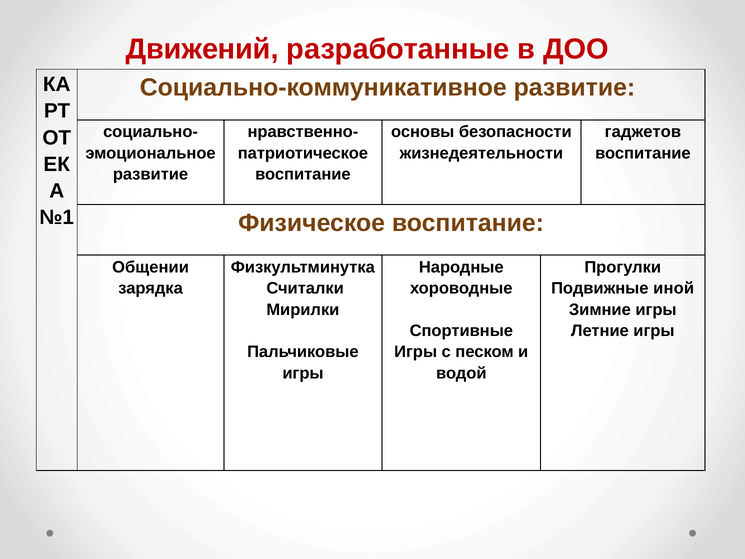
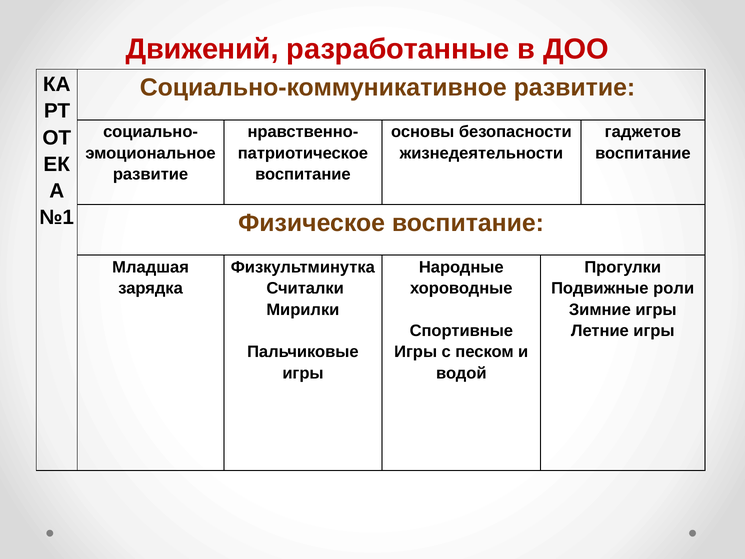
Общении: Общении -> Младшая (151, 267)
иной: иной -> роли (674, 288)
